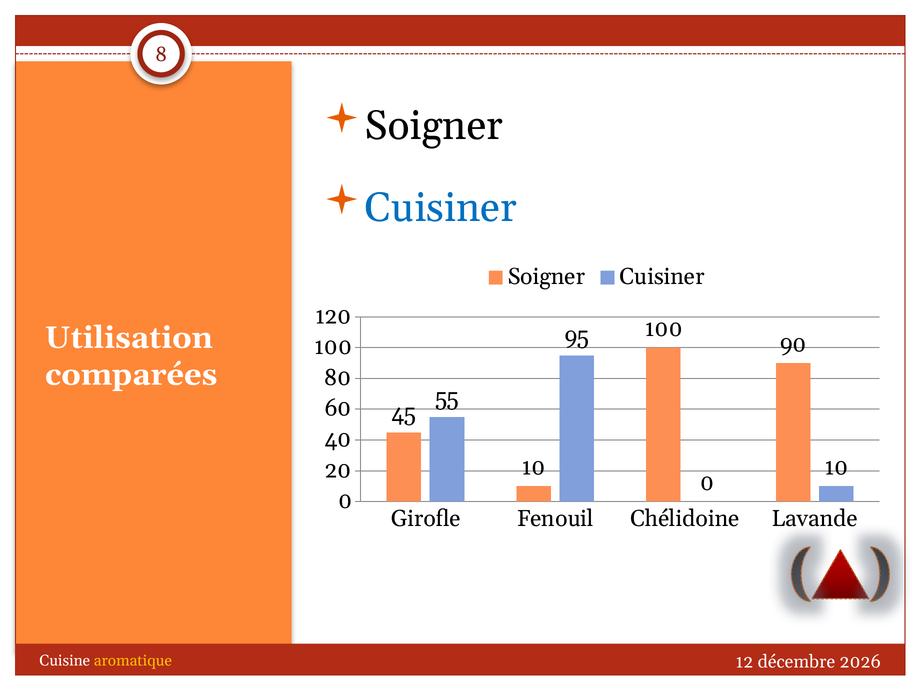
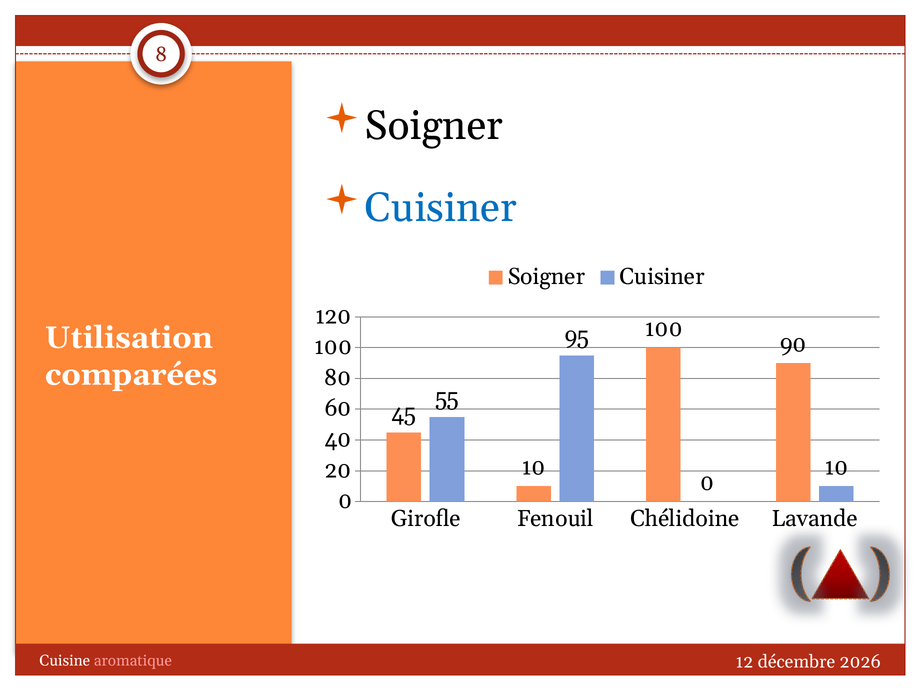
aromatique colour: yellow -> pink (133, 661)
